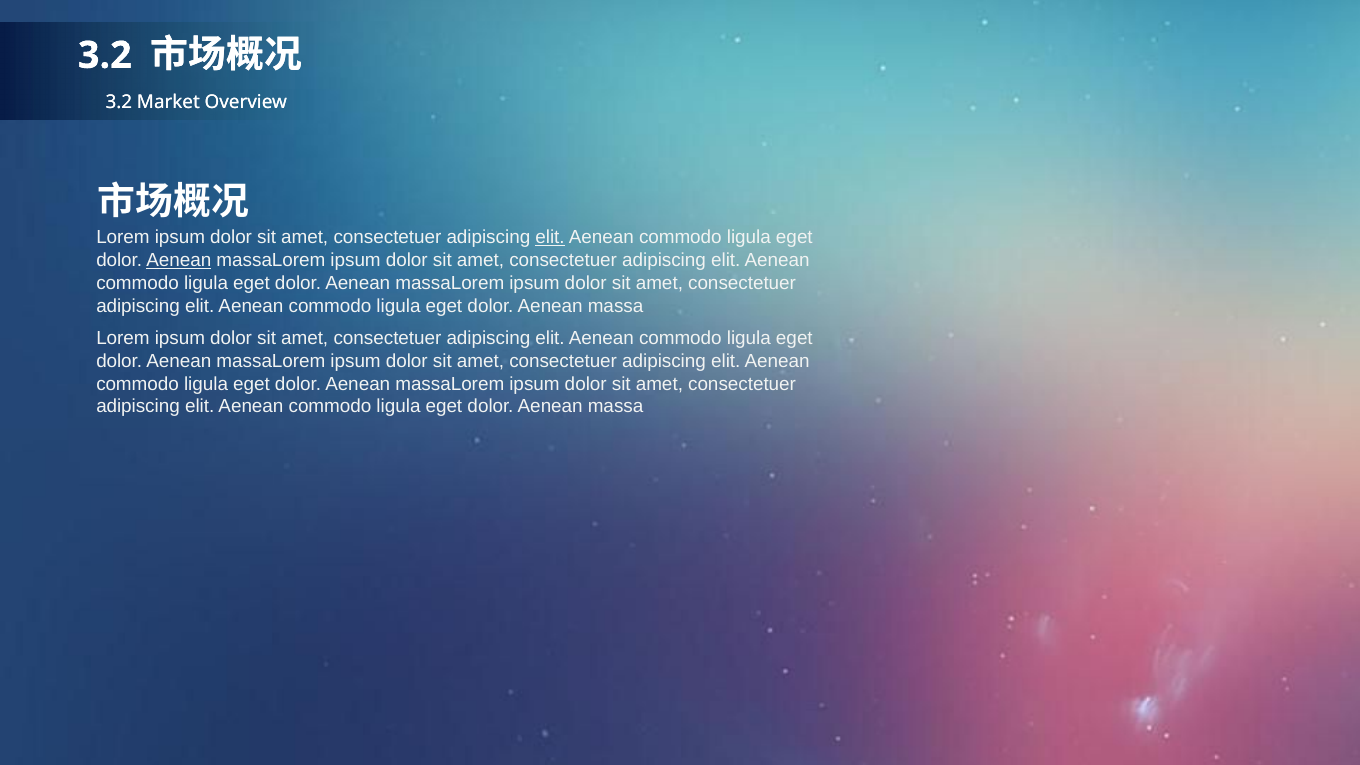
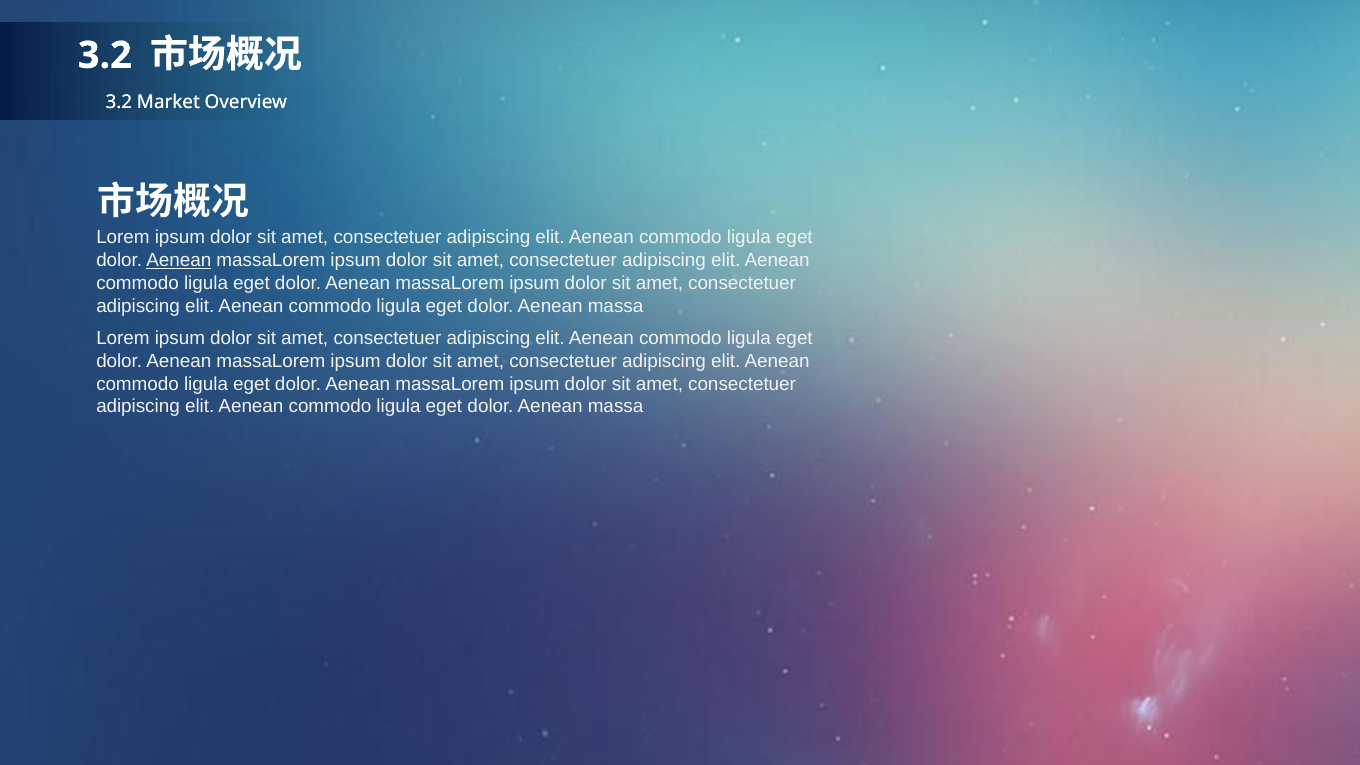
elit underline: present -> none (550, 238)
